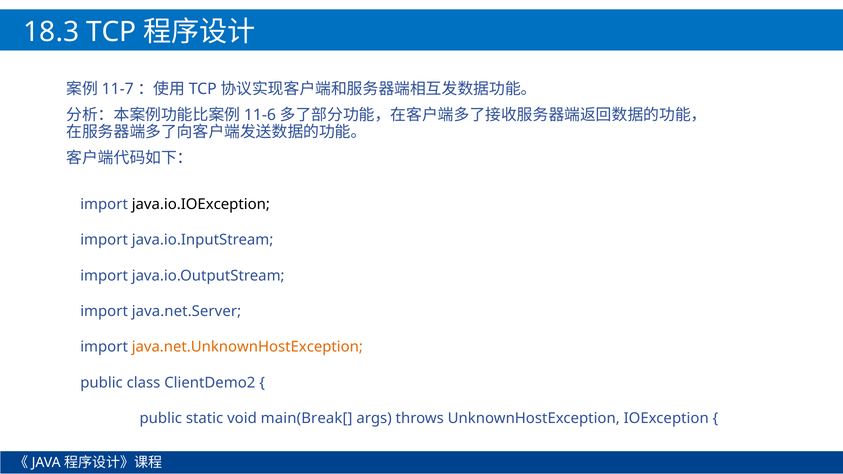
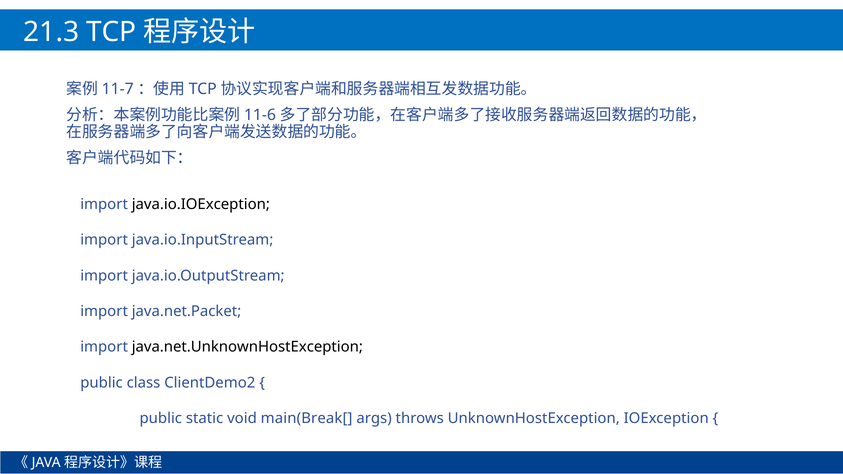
18.3: 18.3 -> 21.3 (51, 32)
java.net.Server: java.net.Server -> java.net.Packet (187, 311)
java.net.UnknownHostException colour: orange -> black (247, 347)
